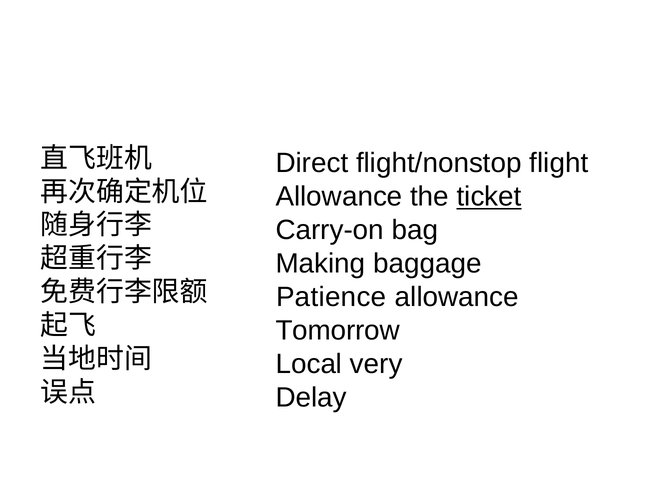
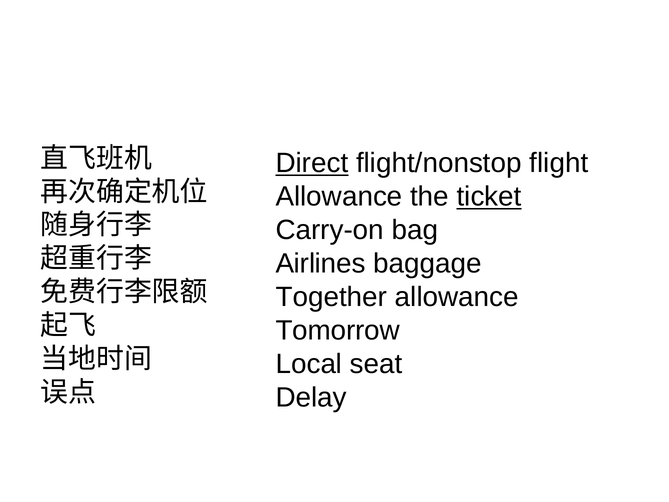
Direct underline: none -> present (312, 163)
Making: Making -> Airlines (321, 263)
Patience: Patience -> Together (331, 297)
very: very -> seat (376, 364)
